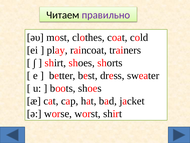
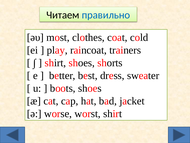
правильно colour: purple -> blue (106, 15)
